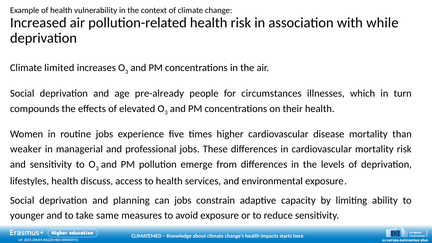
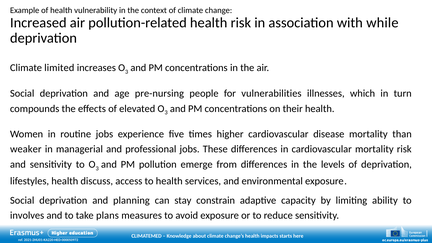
pre-already: pre-already -> pre-nursing (159, 93)
circumstances: circumstances -> vulnerabilities (271, 93)
can jobs: jobs -> stay (183, 201)
younger: younger -> involves (27, 215)
same: same -> plans (107, 215)
